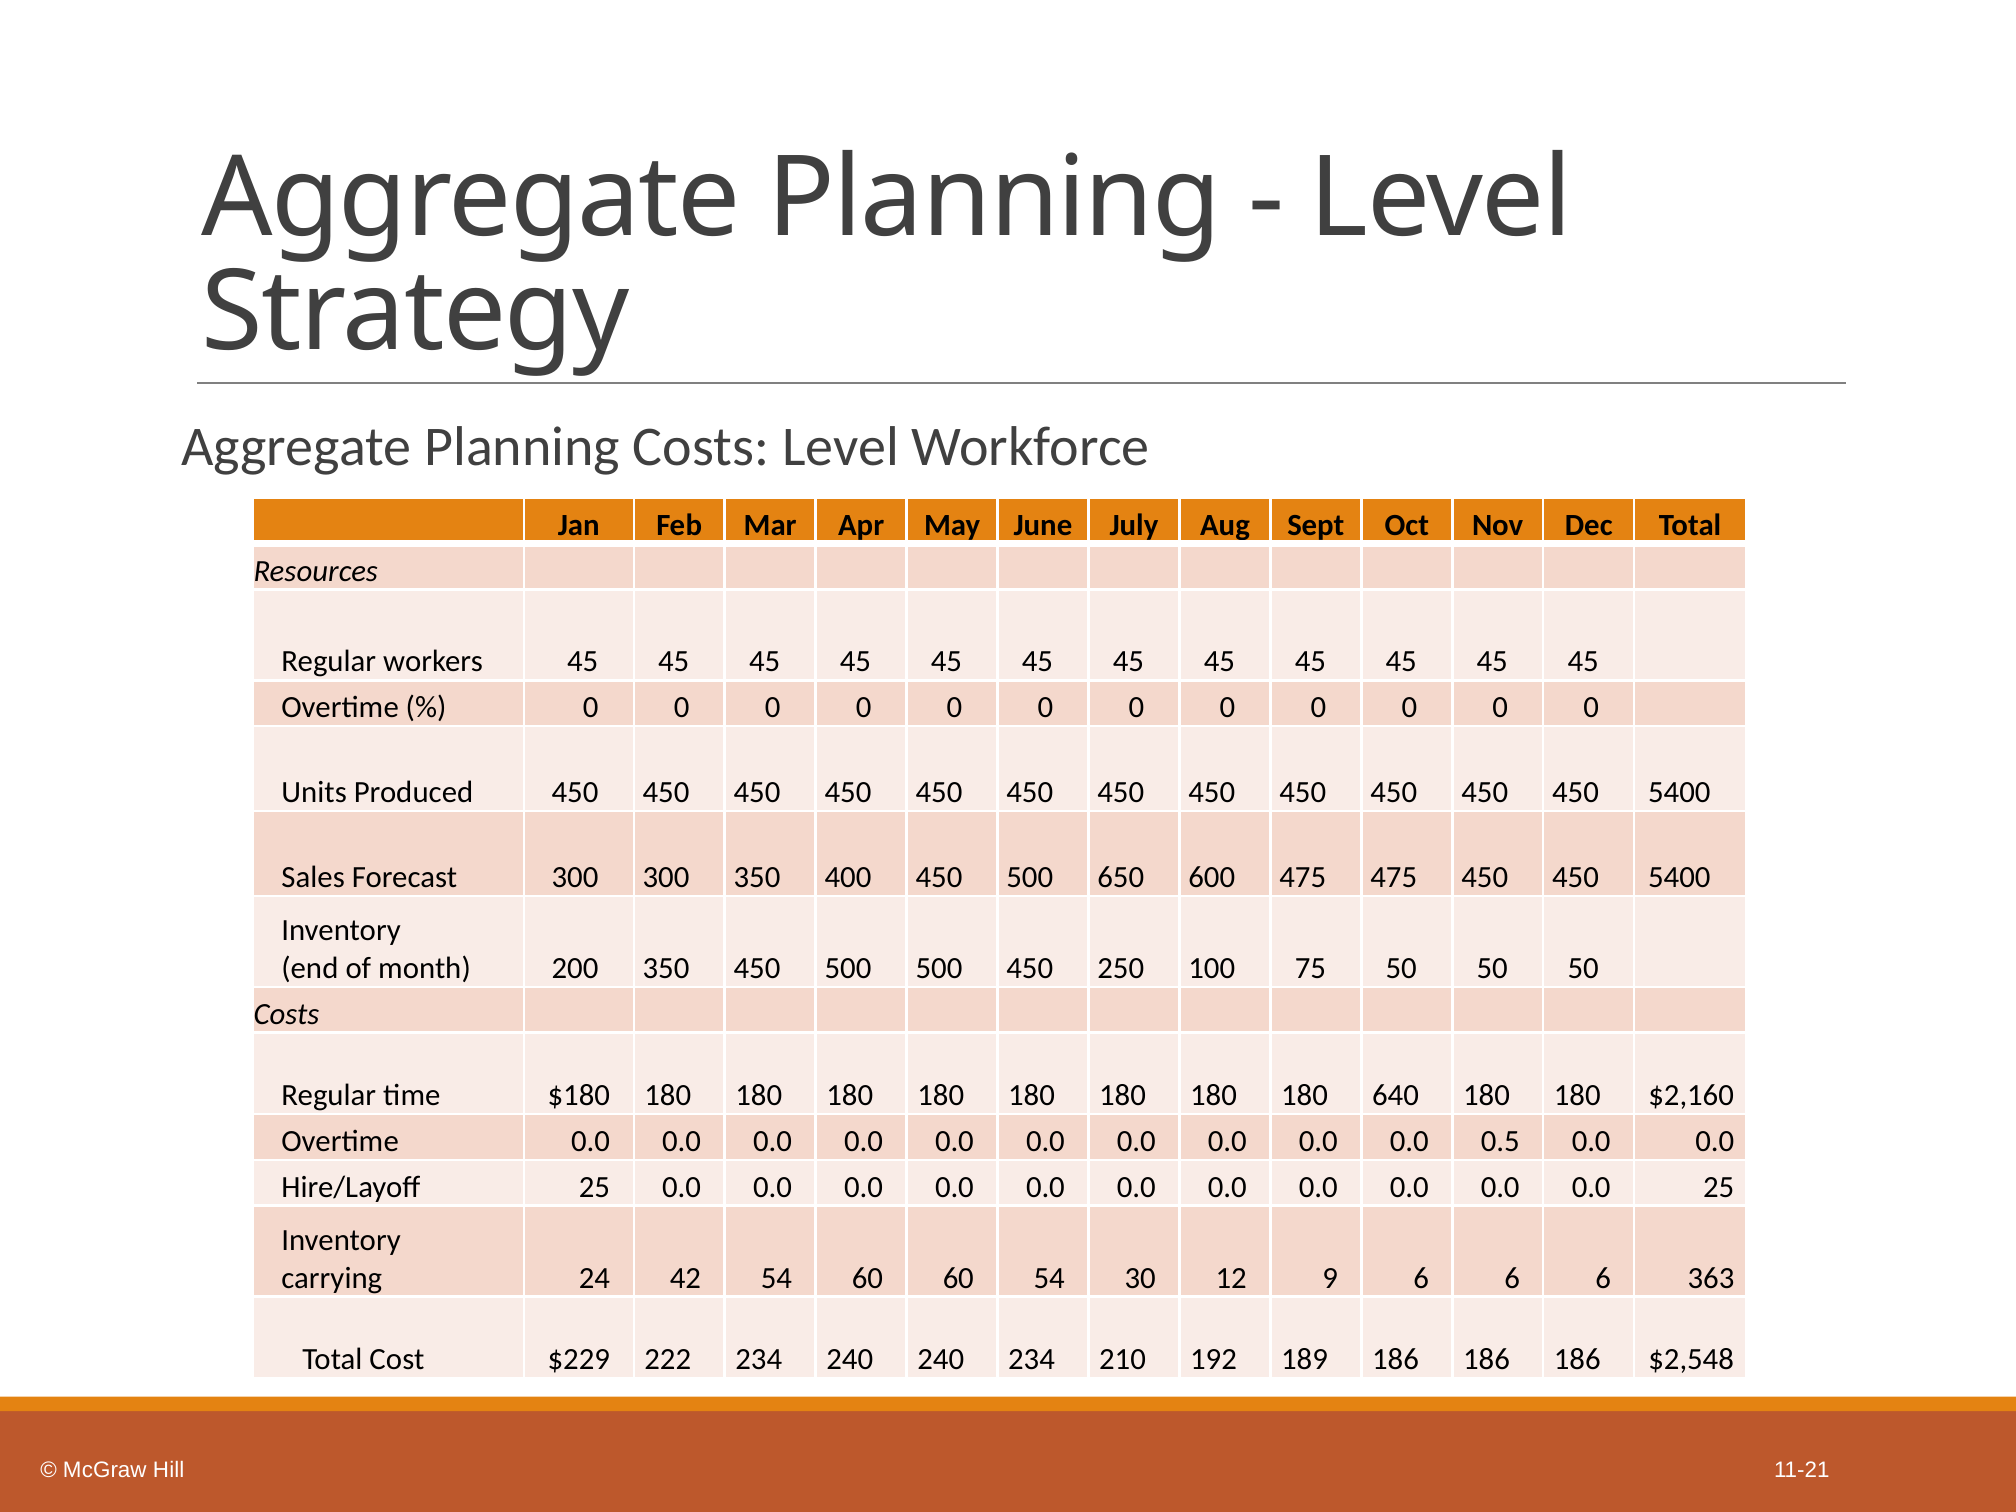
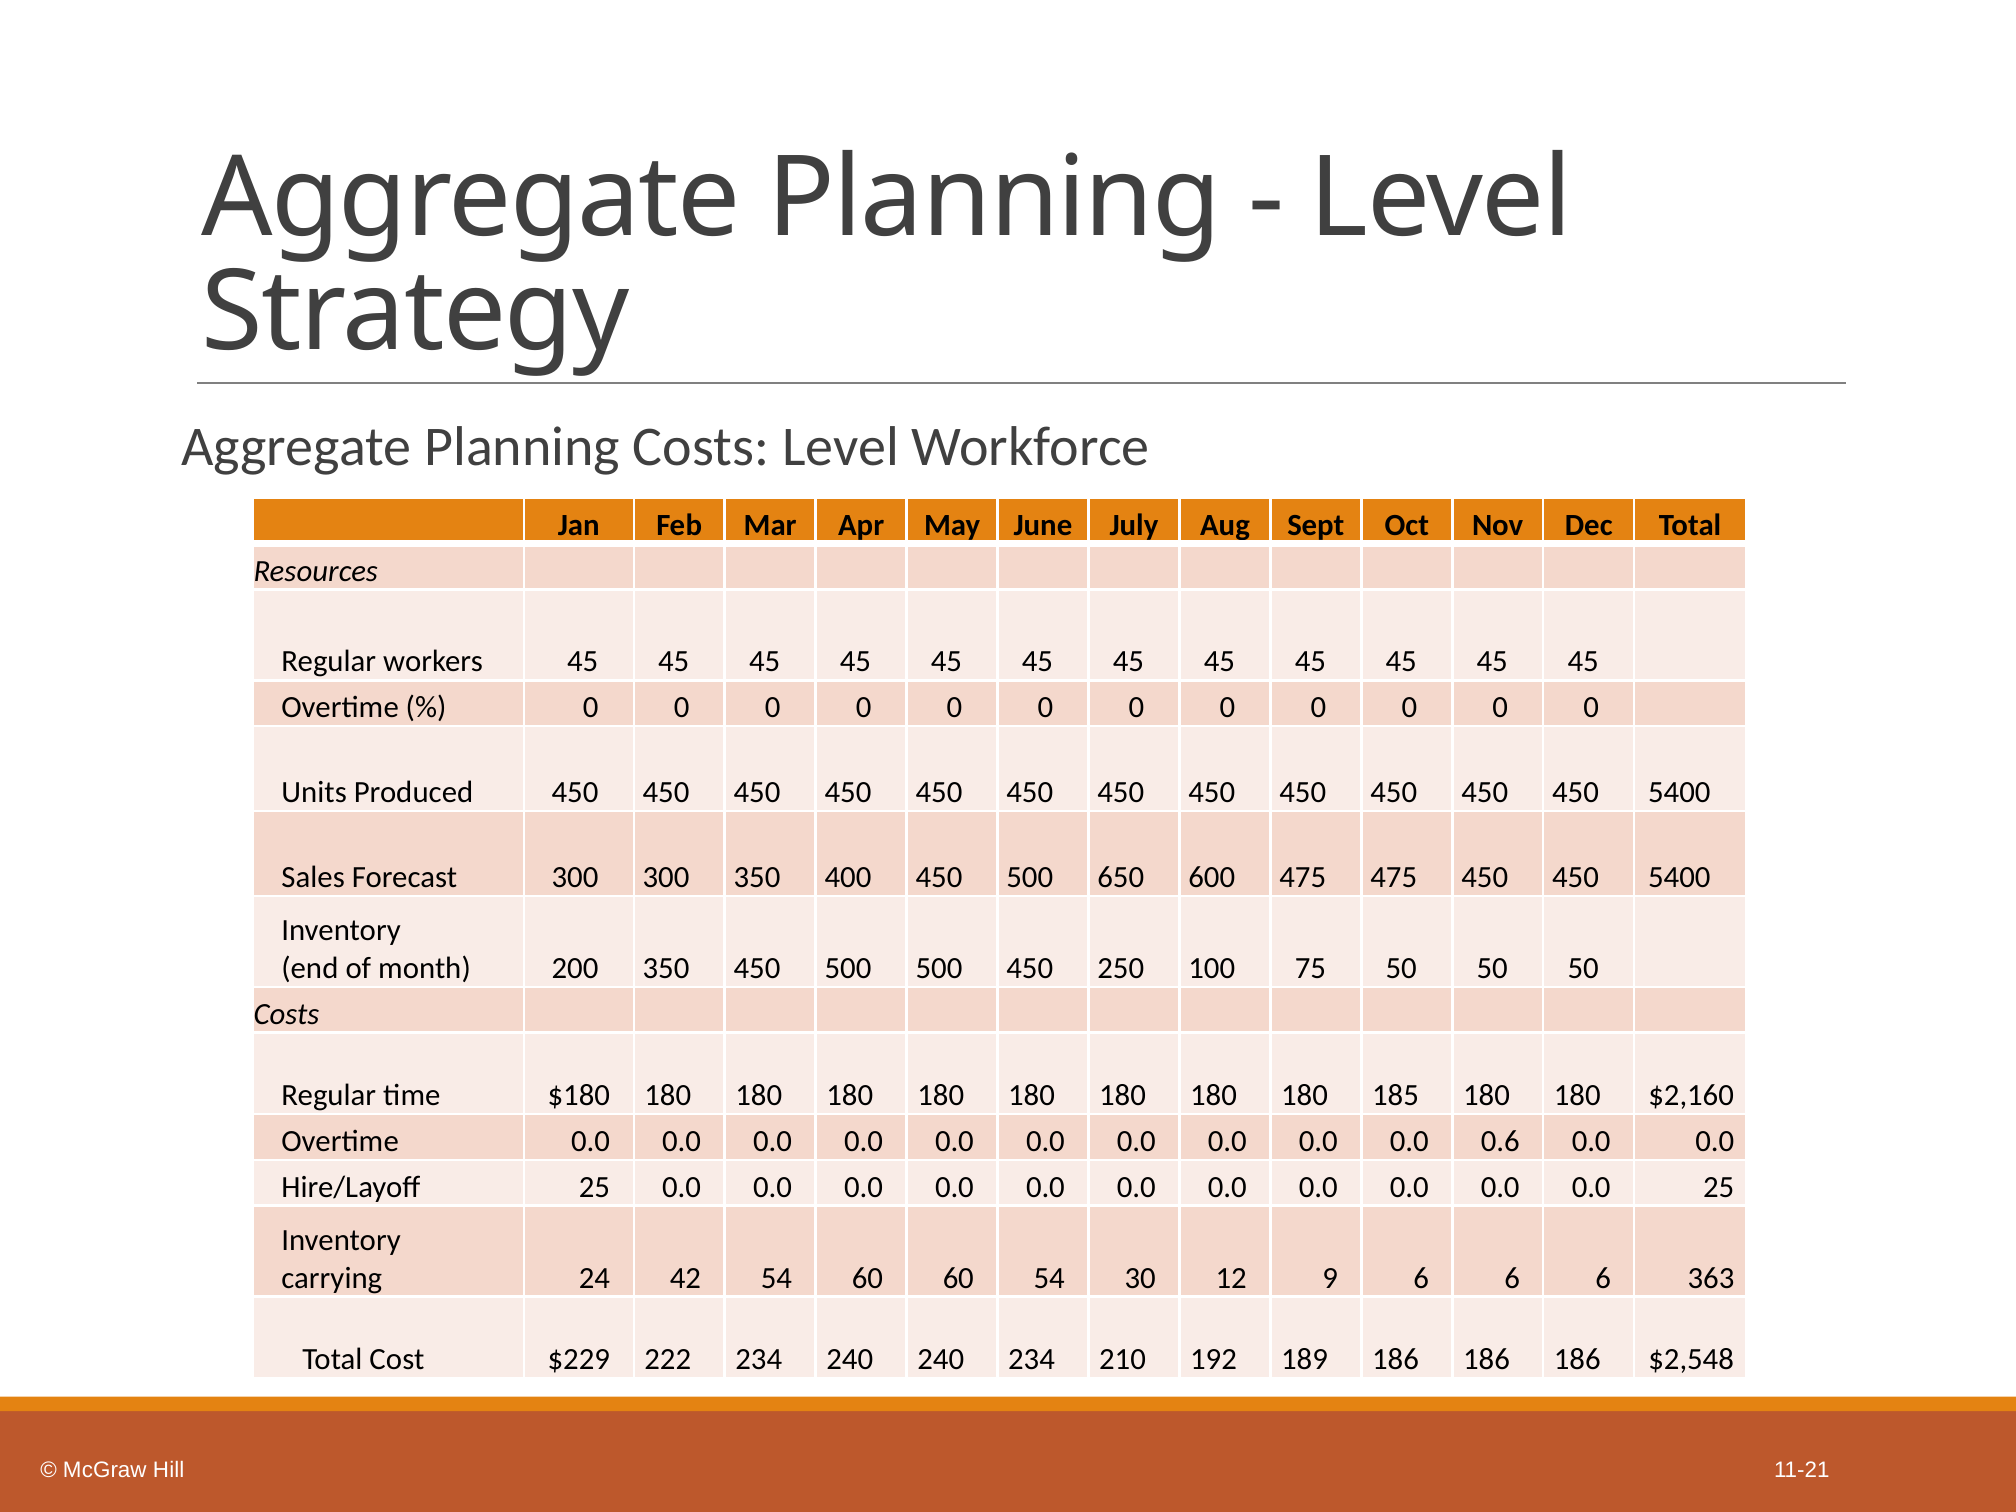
640: 640 -> 185 (1395, 1095)
0.5: 0.5 -> 0.6 (1500, 1141)
